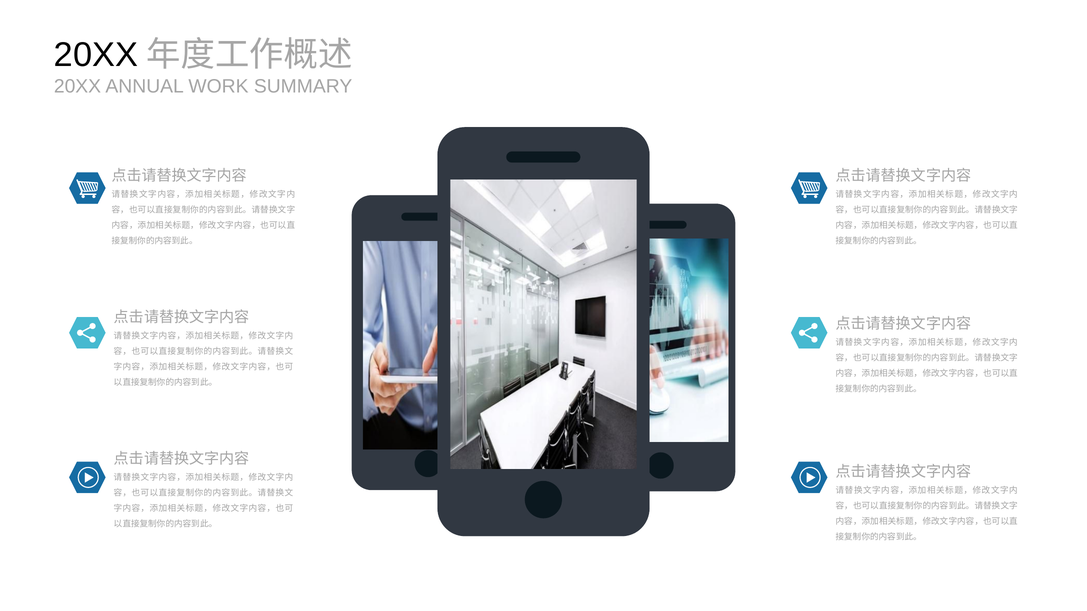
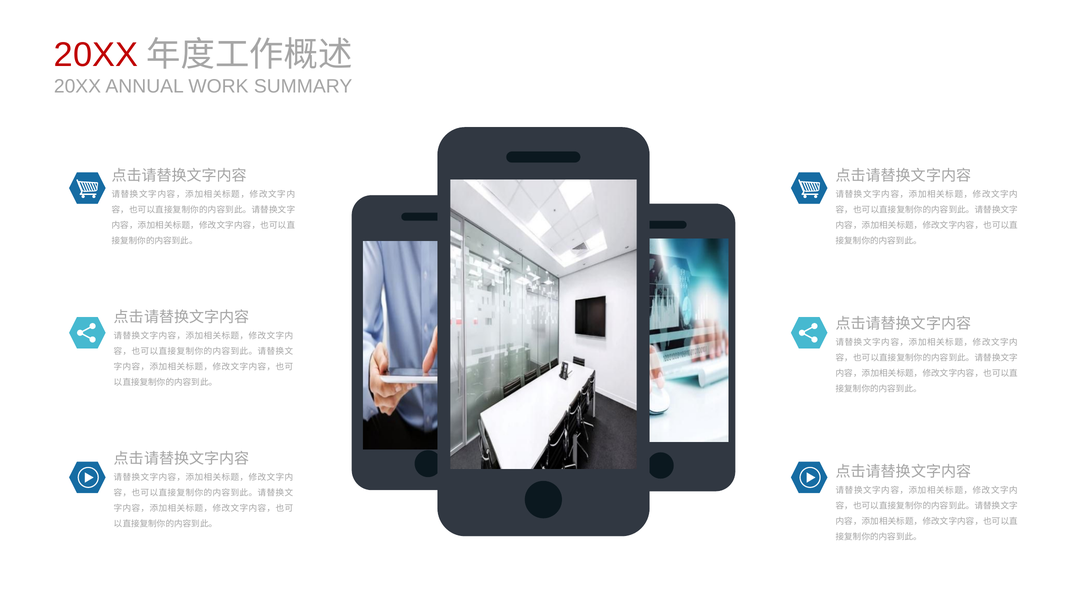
20XX colour: black -> red (96, 55)
